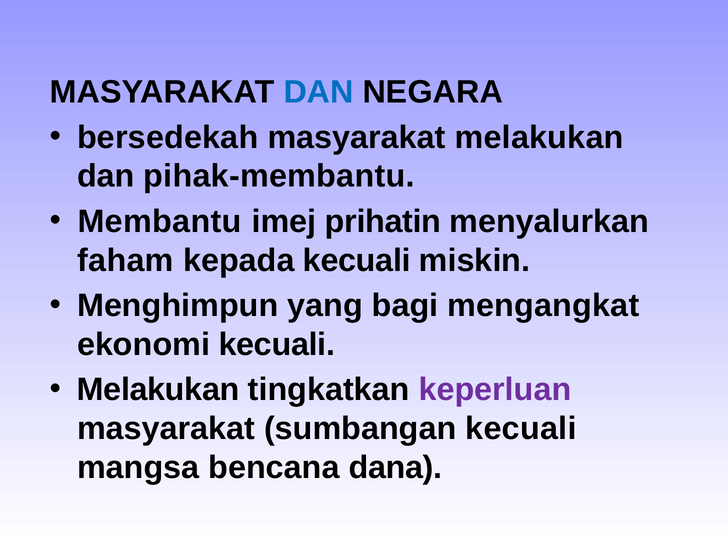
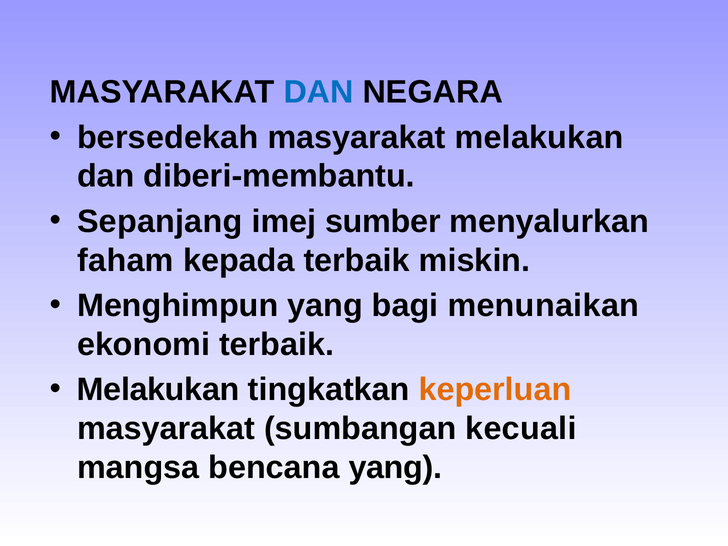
pihak-membantu: pihak-membantu -> diberi-membantu (279, 176)
Membantu: Membantu -> Sepanjang (160, 222)
prihatin: prihatin -> sumber (383, 222)
kepada kecuali: kecuali -> terbaik (357, 260)
mengangkat: mengangkat -> menunaikan (543, 306)
ekonomi kecuali: kecuali -> terbaik (277, 344)
keperluan colour: purple -> orange (495, 390)
bencana dana: dana -> yang (395, 467)
